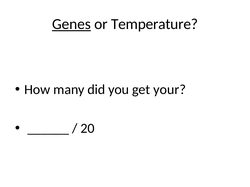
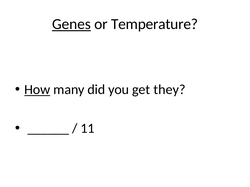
How underline: none -> present (37, 90)
your: your -> they (170, 90)
20: 20 -> 11 (88, 129)
